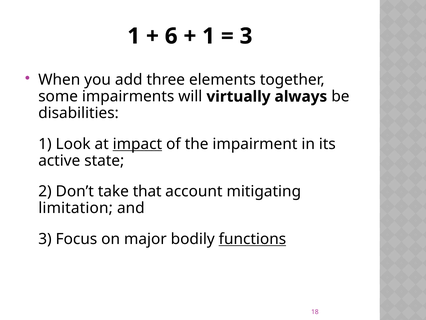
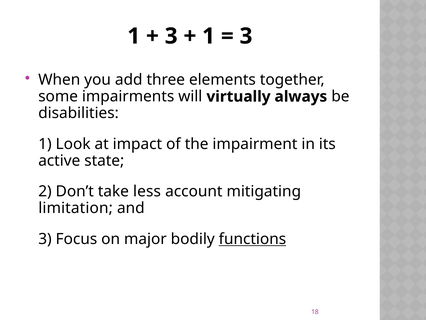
6: 6 -> 3 (171, 36)
impact underline: present -> none (137, 144)
that: that -> less (147, 191)
